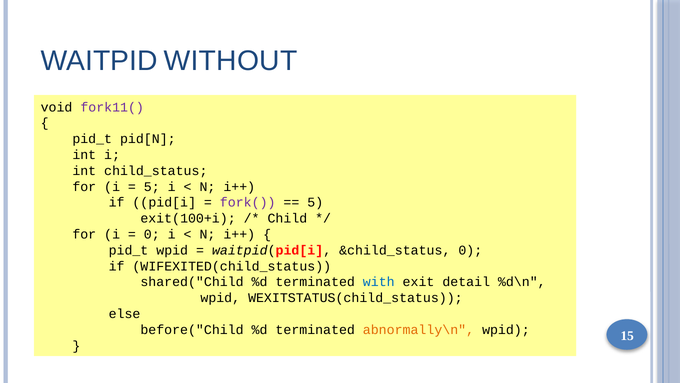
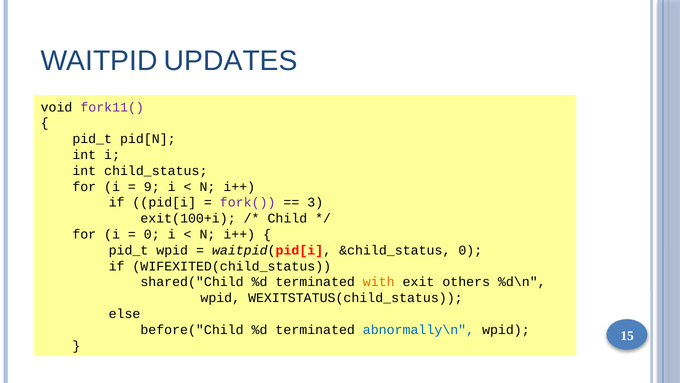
WITHOUT: WITHOUT -> UPDATES (231, 61)
5: 5 -> 9 (152, 186)
5: 5 -> 3 (315, 202)
with colour: blue -> orange (379, 282)
detail: detail -> others (466, 282)
abnormally\n colour: orange -> blue (418, 329)
